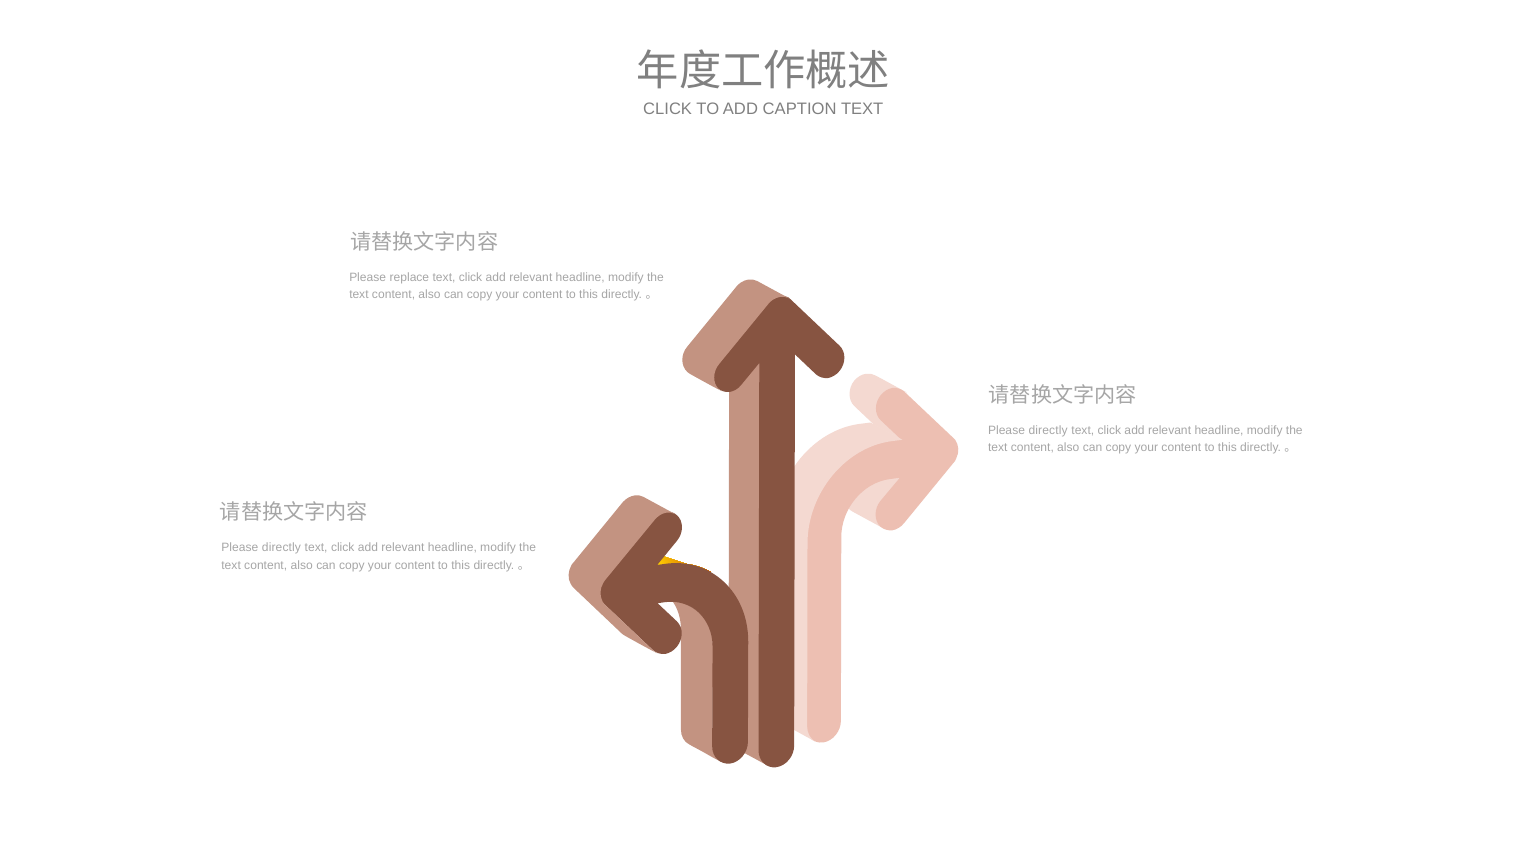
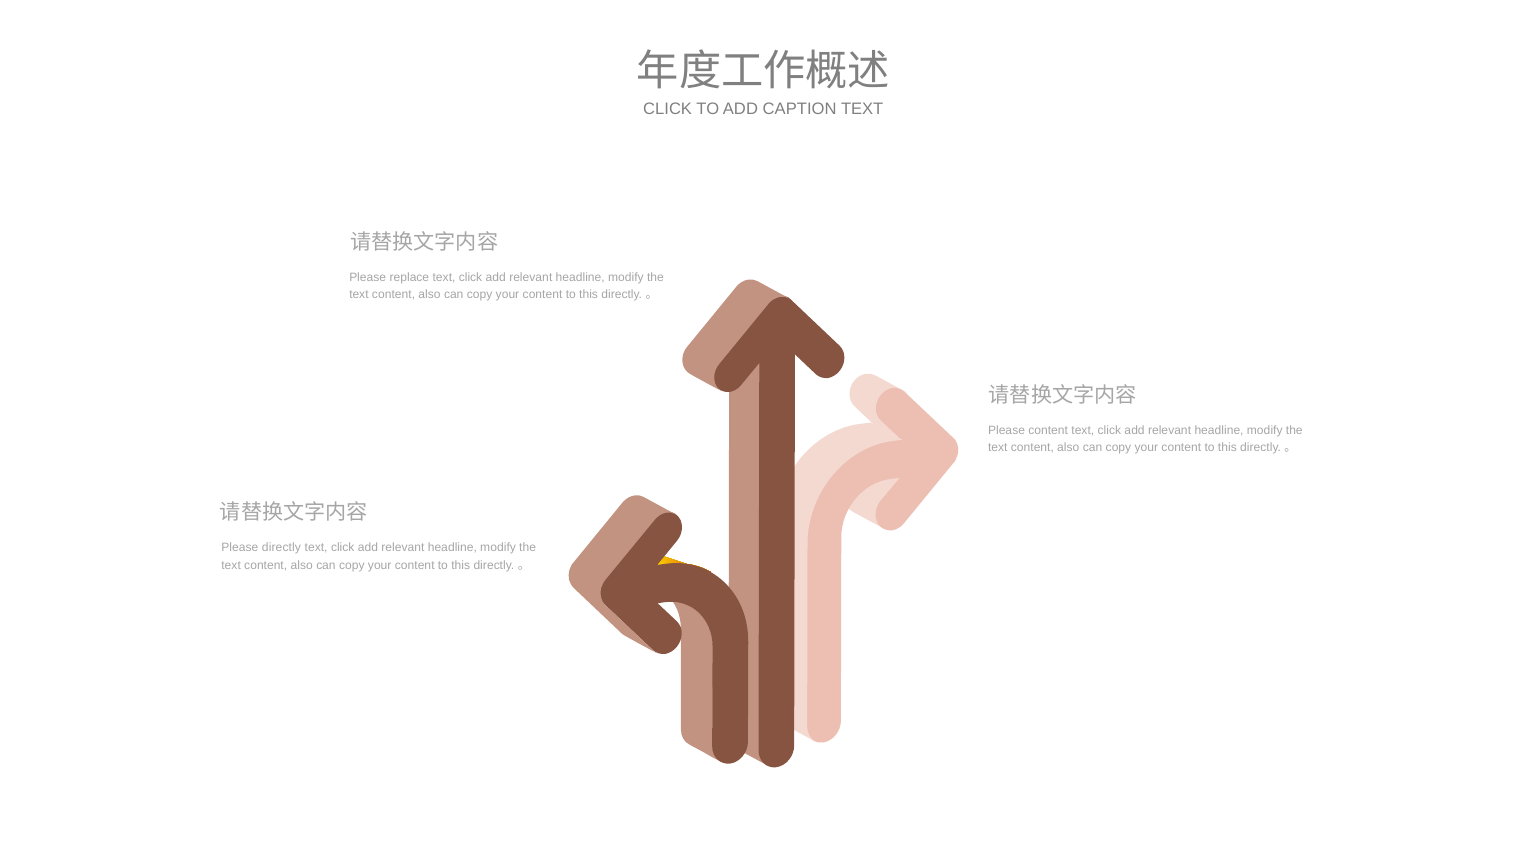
directly: directly -> content (1048, 431)
